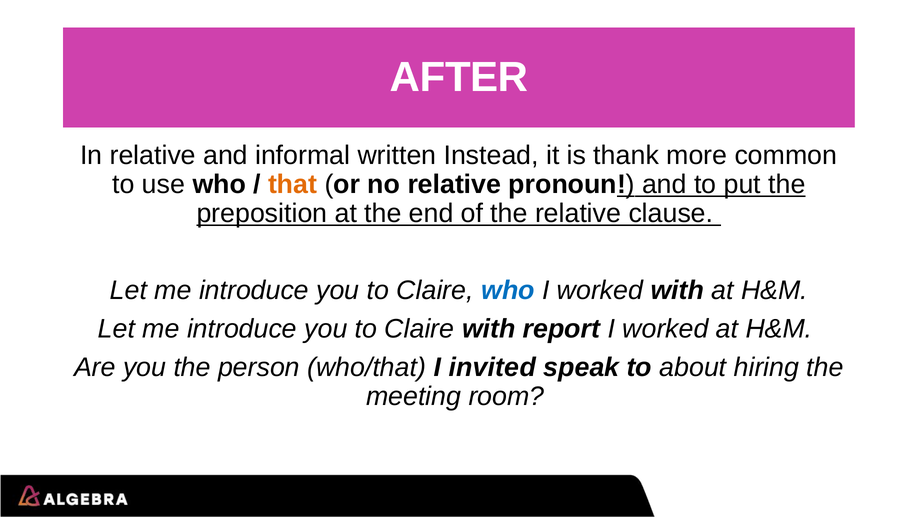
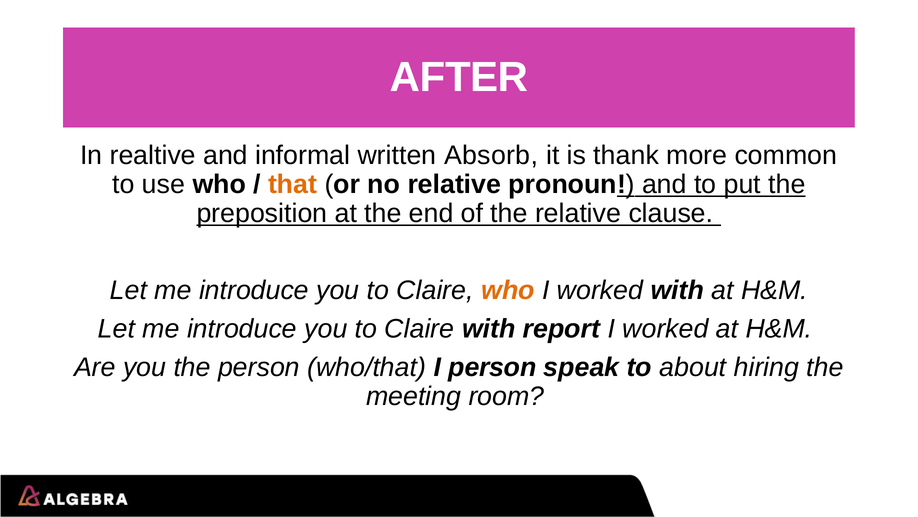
In relative: relative -> realtive (153, 155)
Instead: Instead -> Absorb (491, 155)
who colour: blue -> orange (508, 290)
I invited: invited -> person (492, 367)
